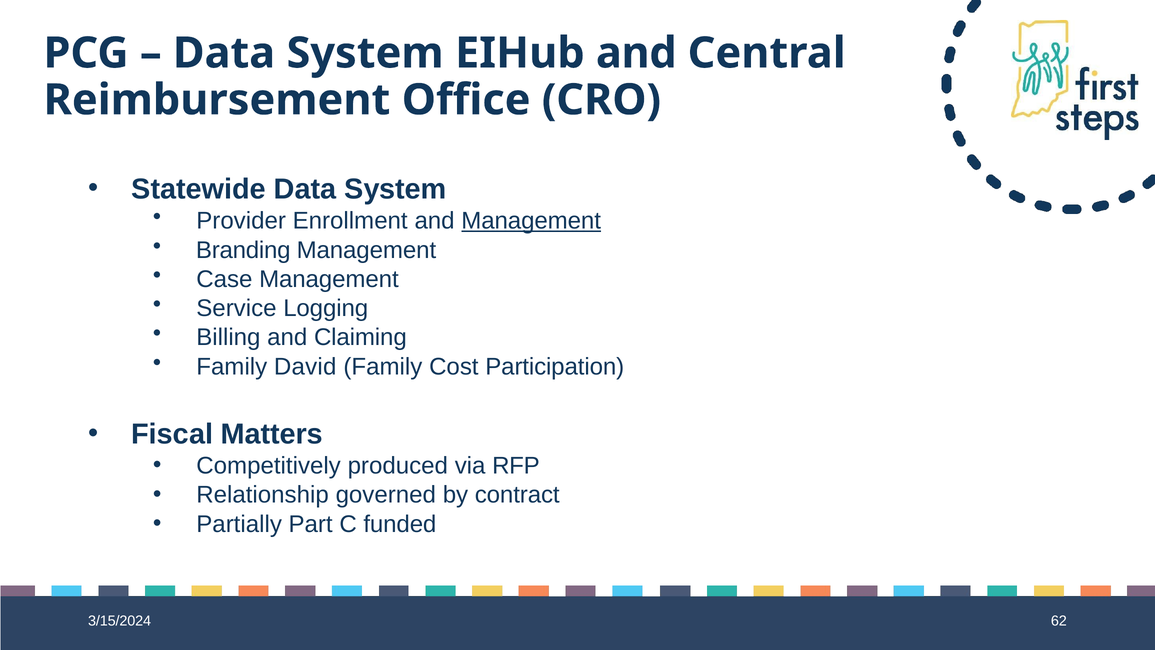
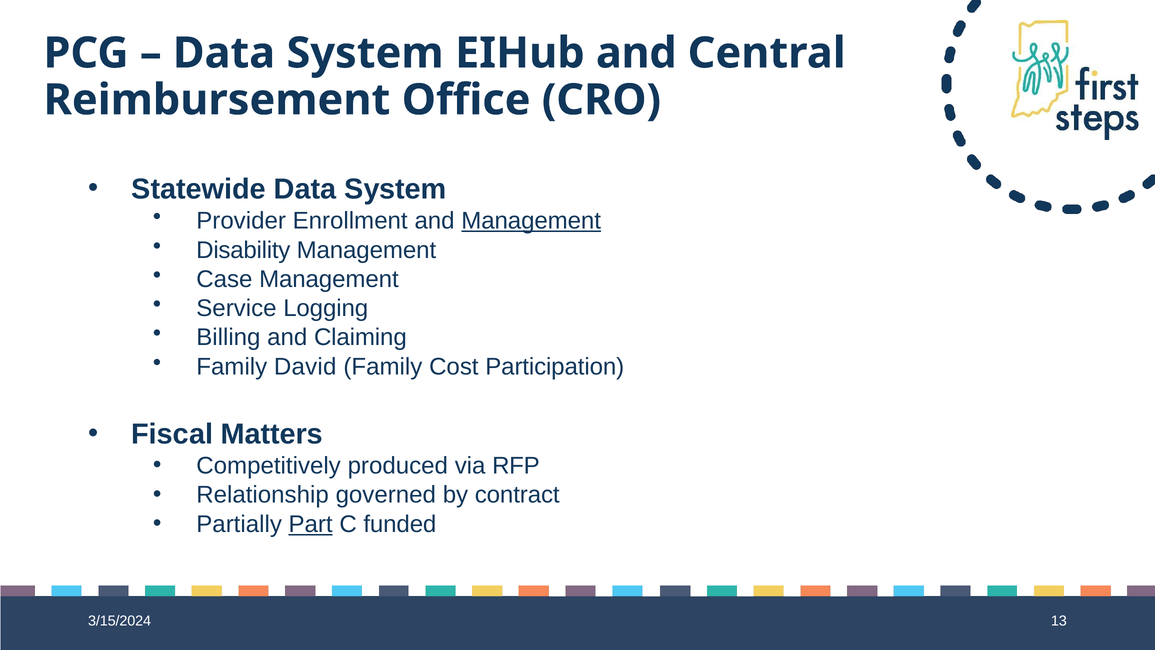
Branding: Branding -> Disability (243, 250)
Part underline: none -> present (311, 524)
62: 62 -> 13 (1059, 620)
